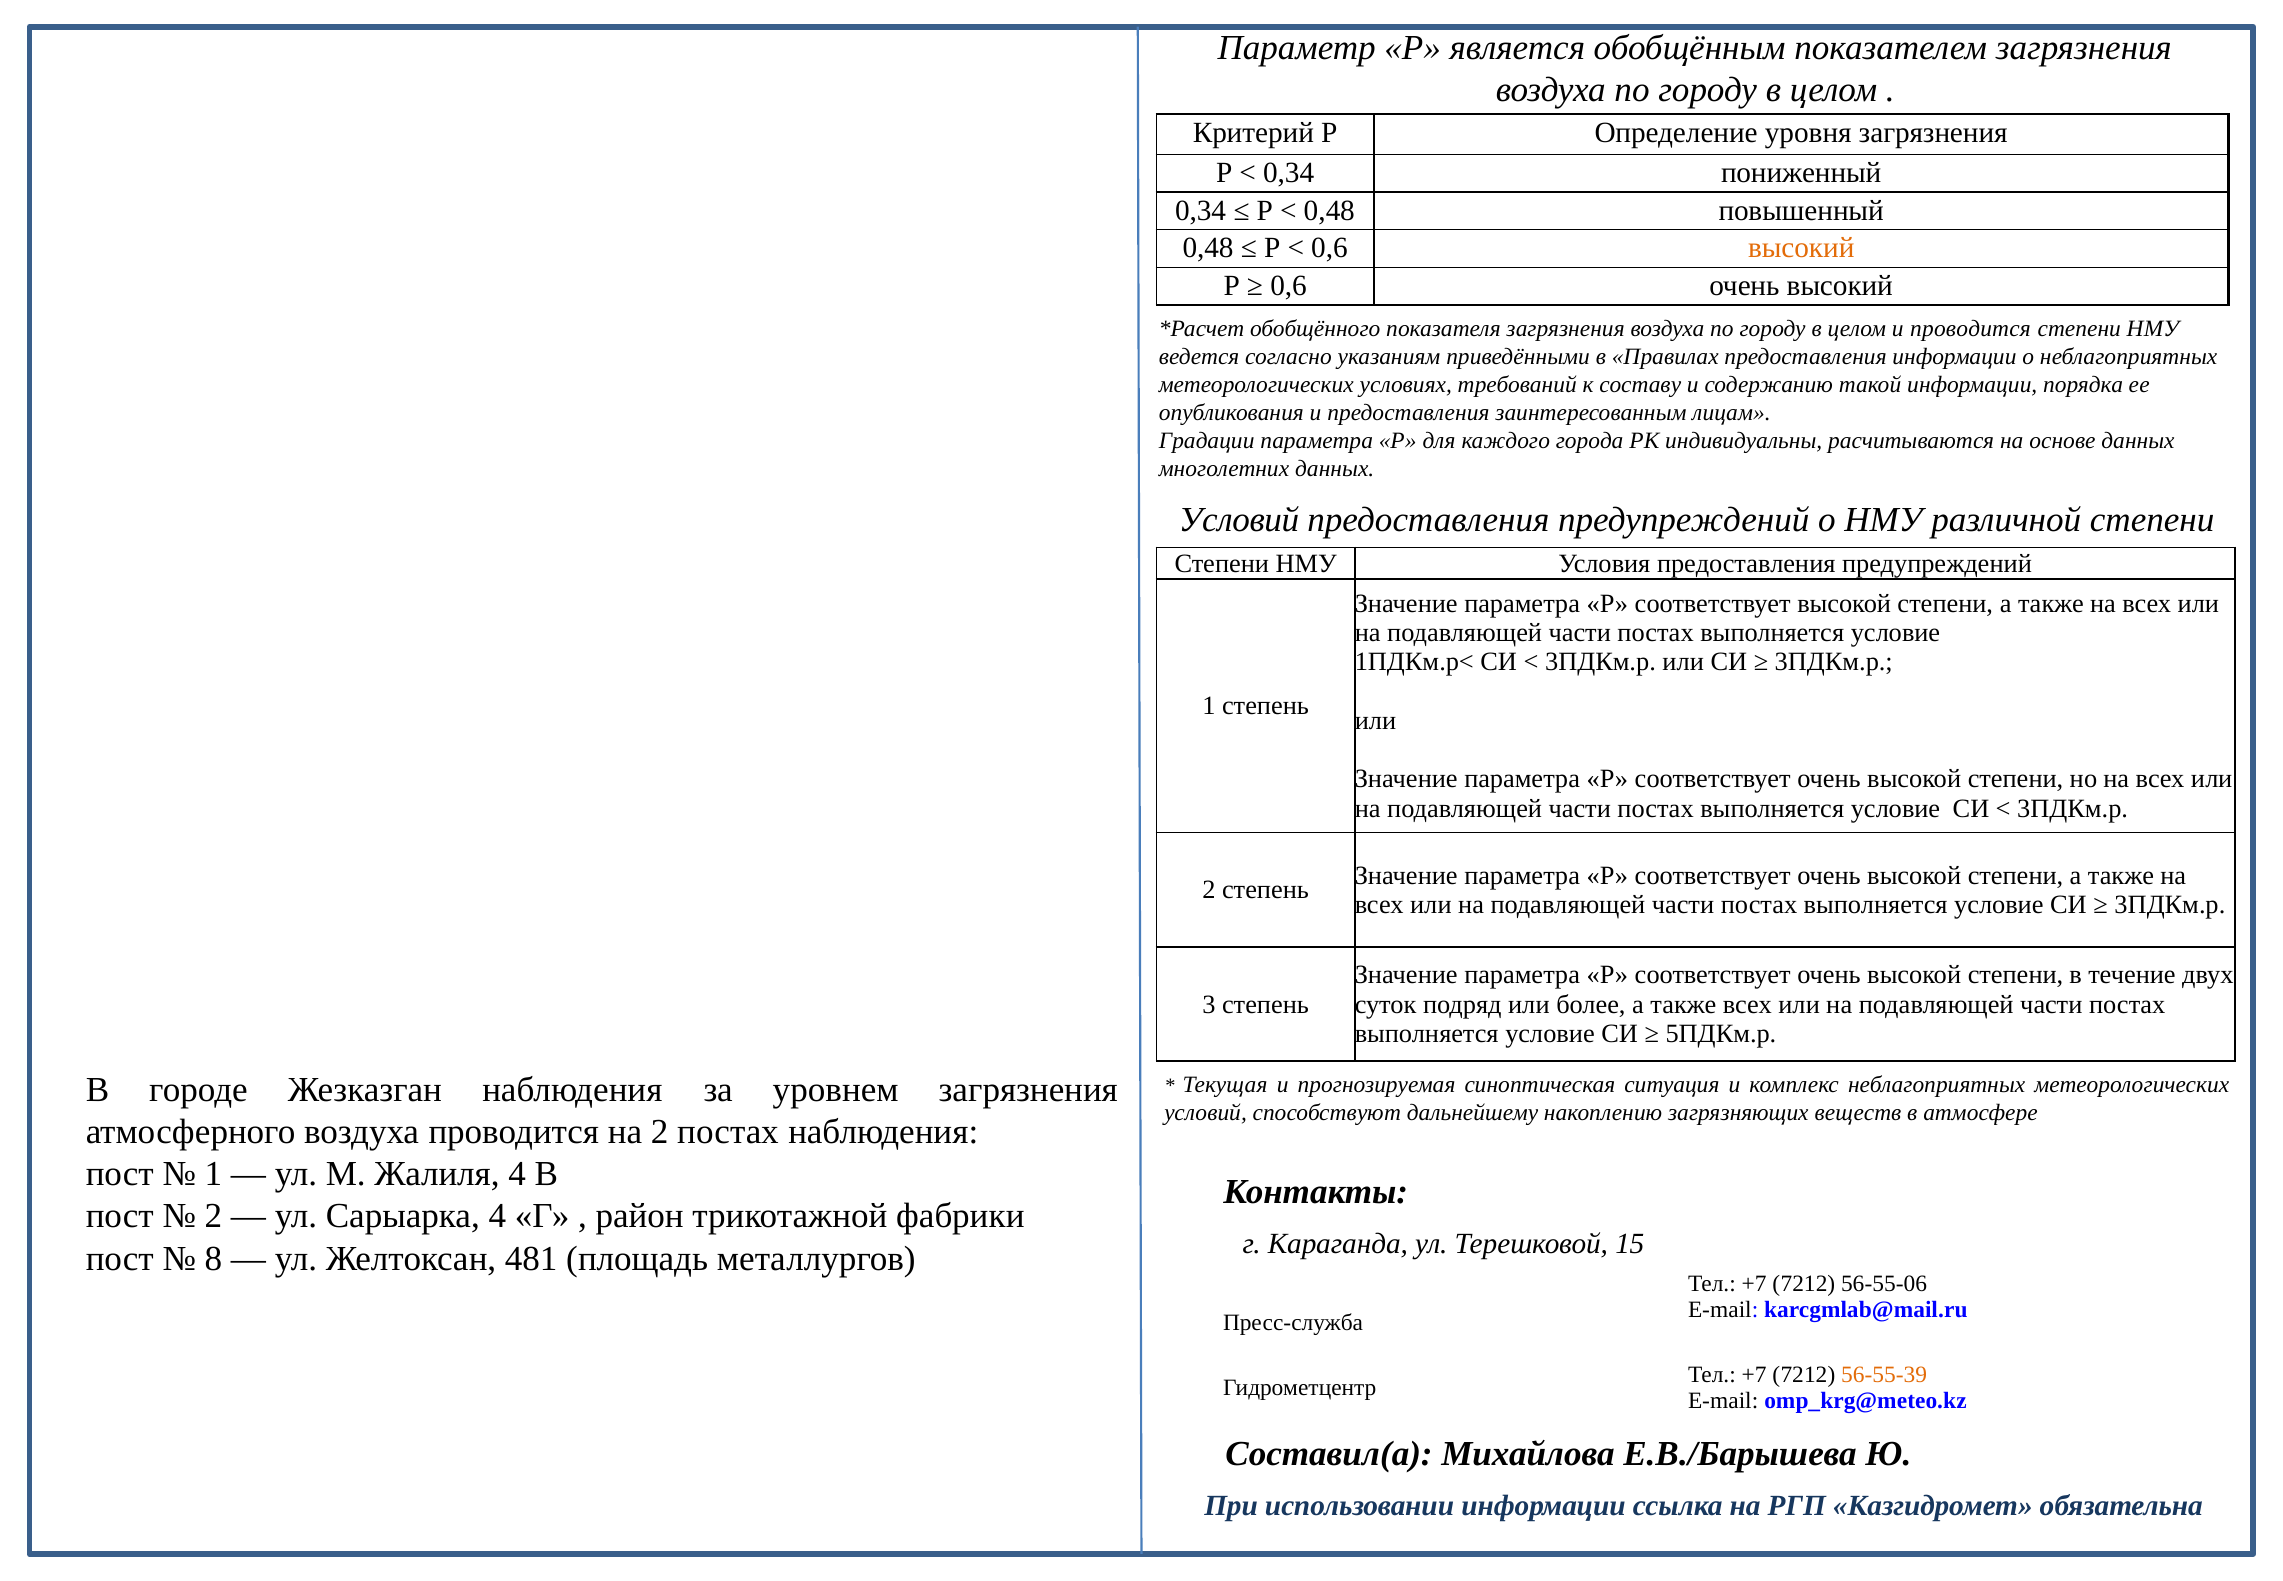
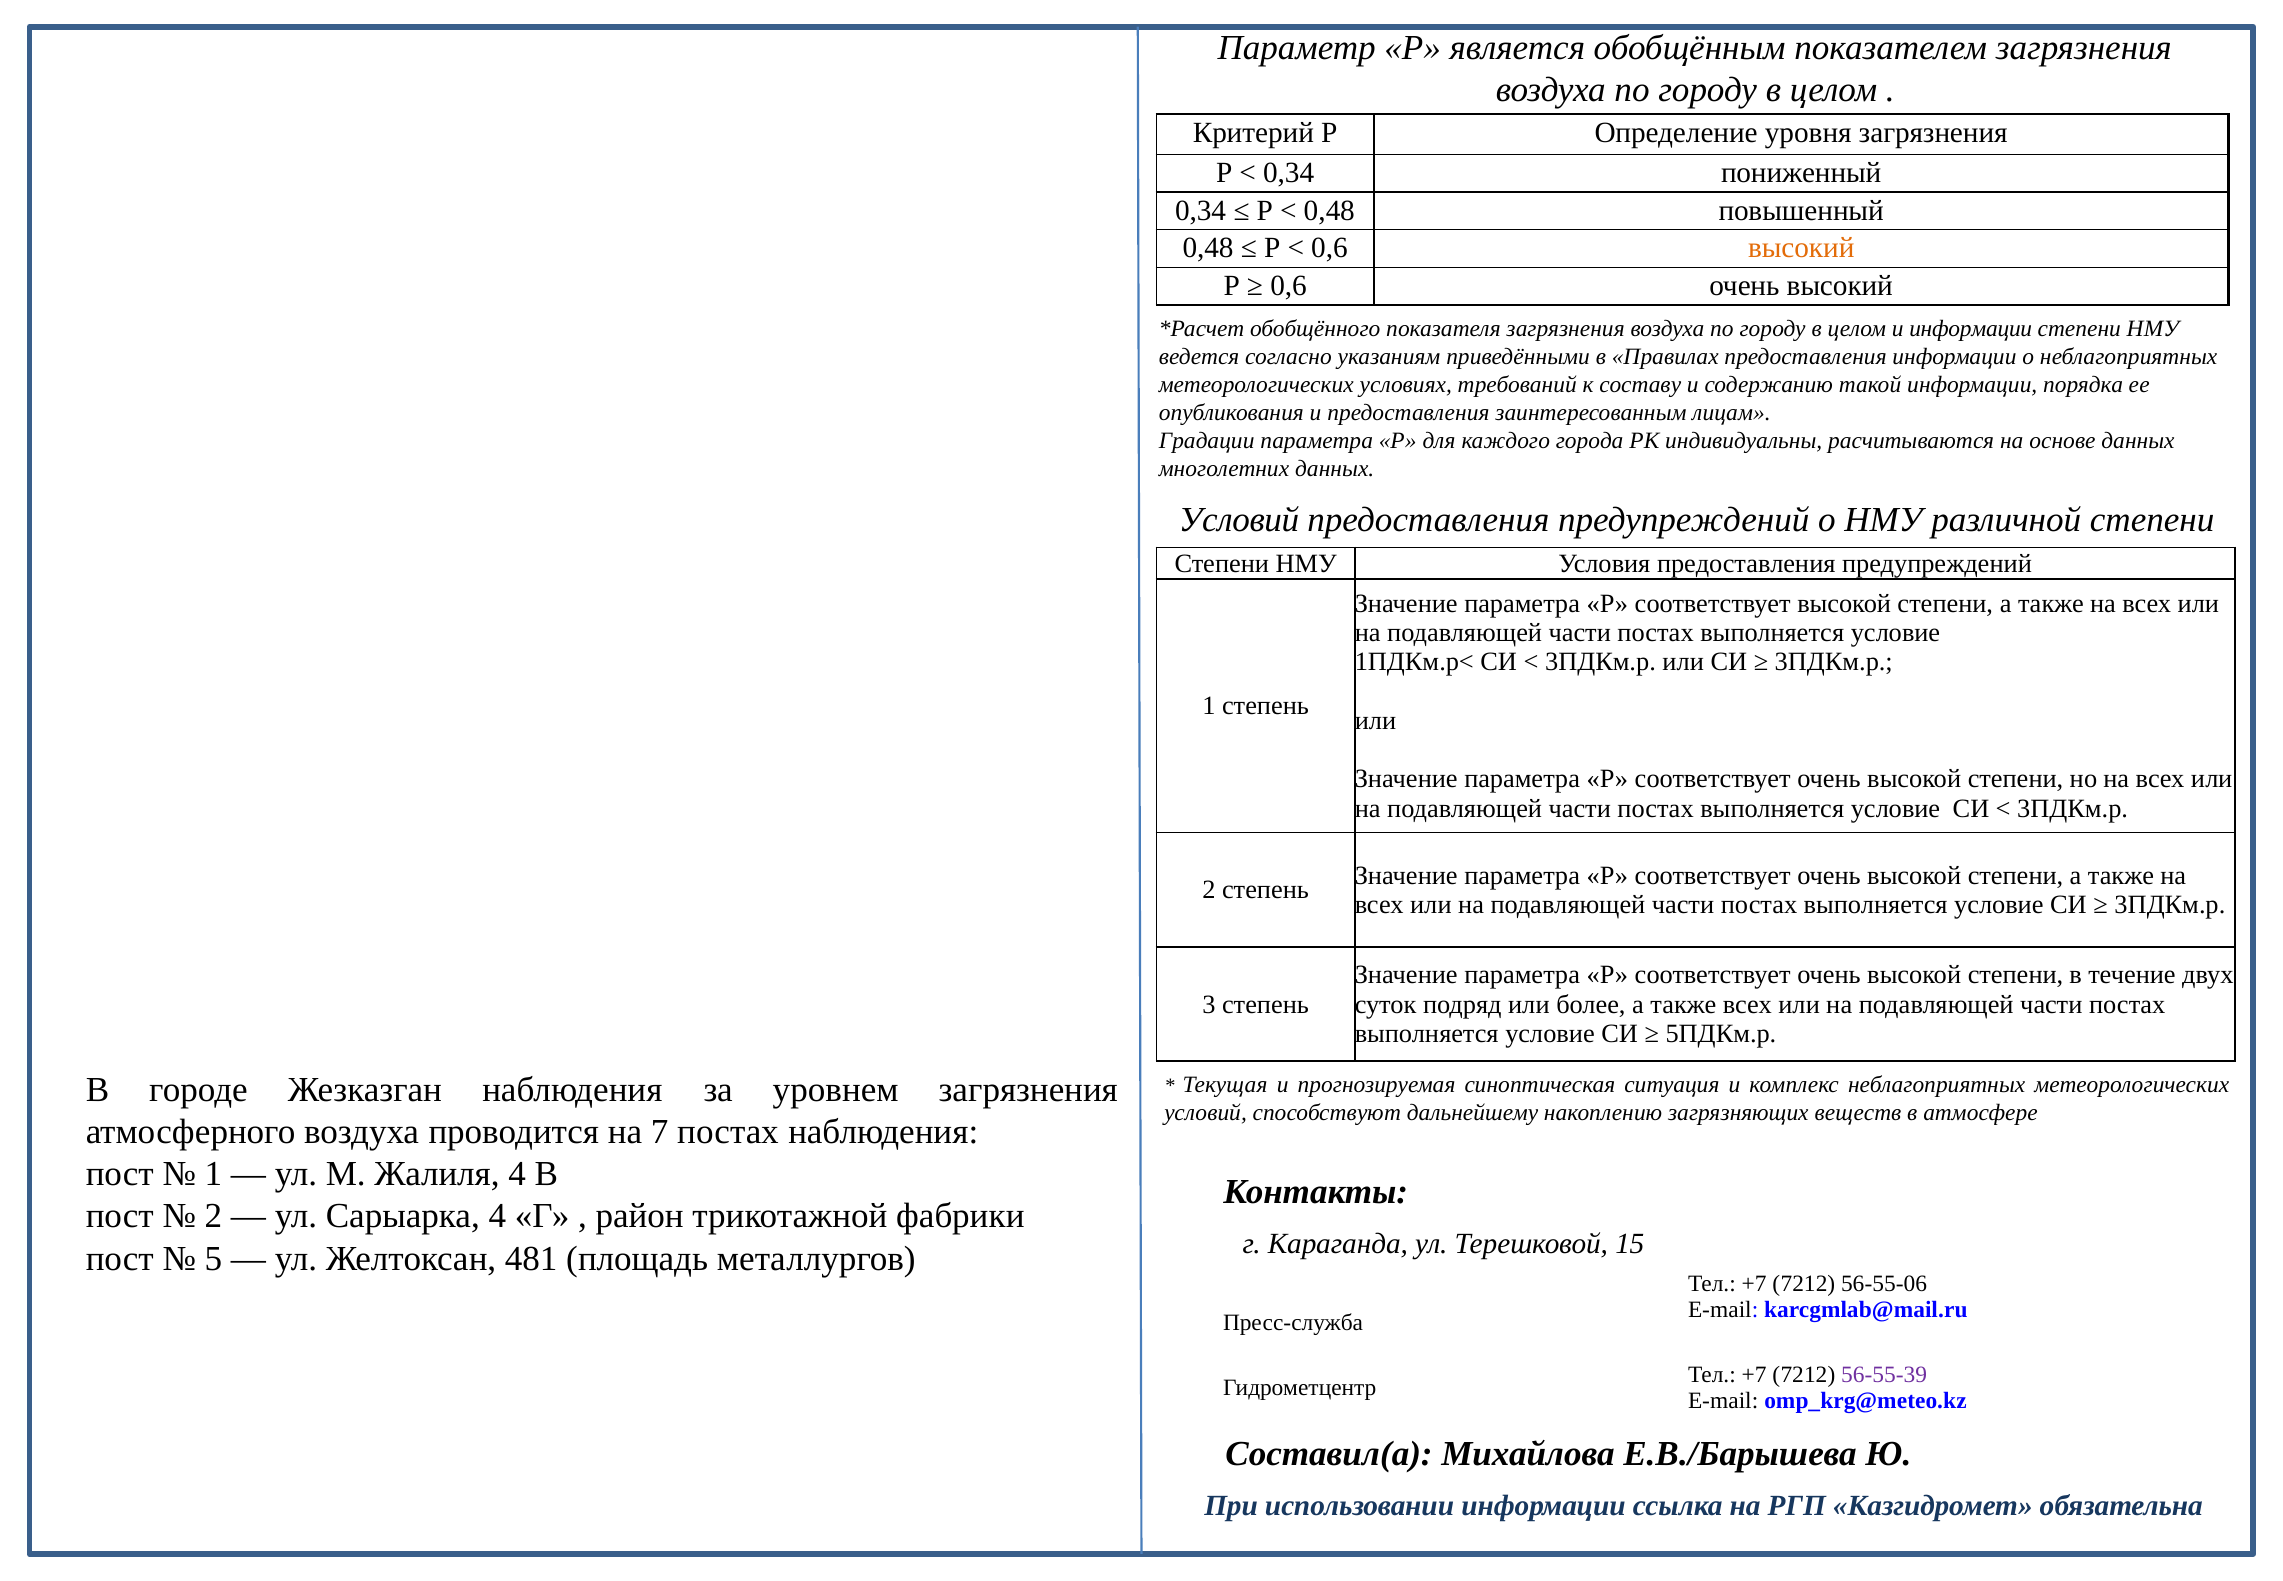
и проводится: проводится -> информации (1971, 328)
на 2: 2 -> 7 (660, 1132)
8: 8 -> 5 (213, 1258)
56-55-39 colour: orange -> purple (1884, 1375)
